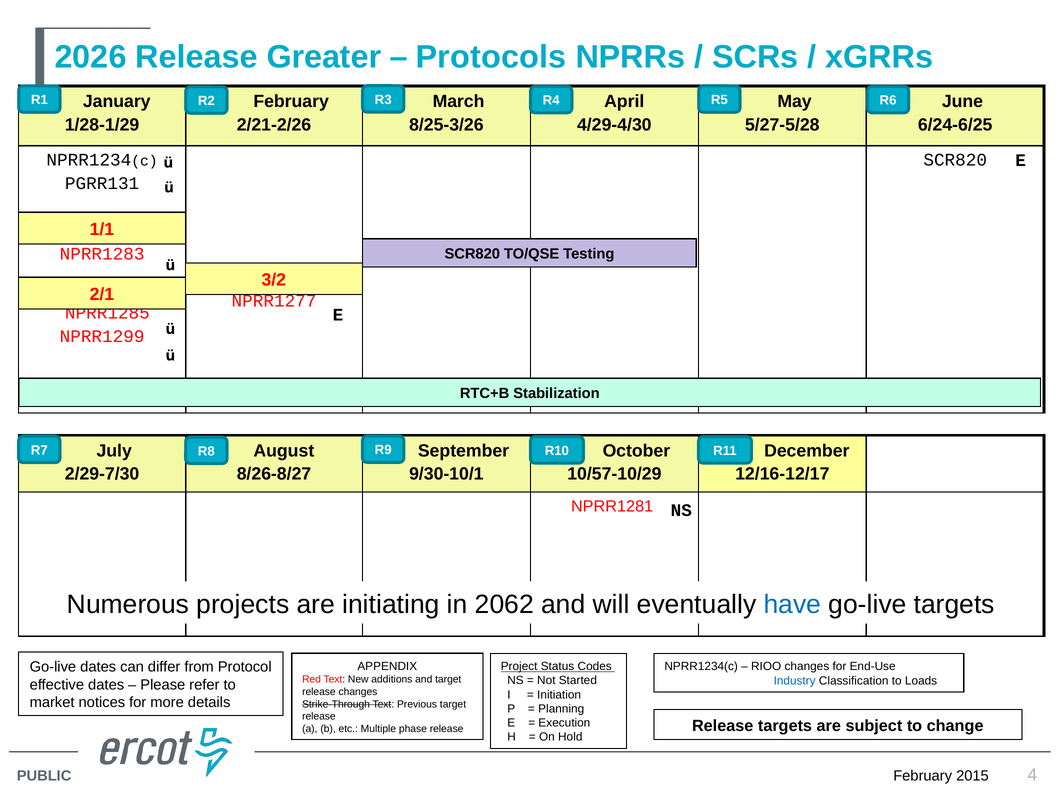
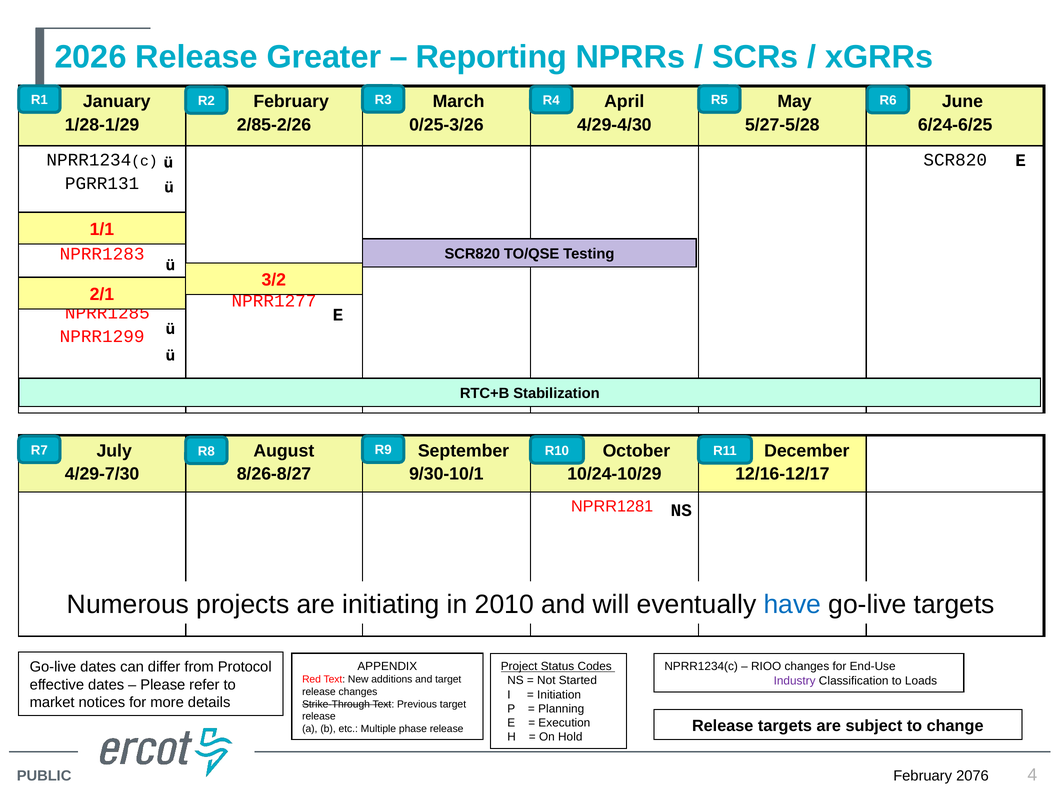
Protocols: Protocols -> Reporting (491, 57)
2/21-2/26: 2/21-2/26 -> 2/85-2/26 (274, 125)
8/25-3/26: 8/25-3/26 -> 0/25-3/26 (446, 125)
2/29-7/30: 2/29-7/30 -> 4/29-7/30 (102, 474)
10/57-10/29: 10/57-10/29 -> 10/24-10/29 (614, 474)
2062: 2062 -> 2010 (504, 604)
Industry colour: blue -> purple (795, 680)
2015: 2015 -> 2076 (972, 775)
